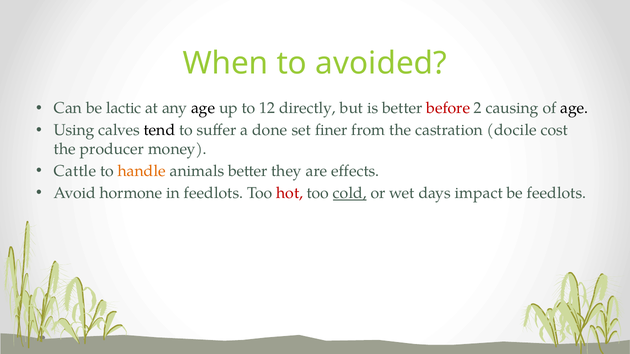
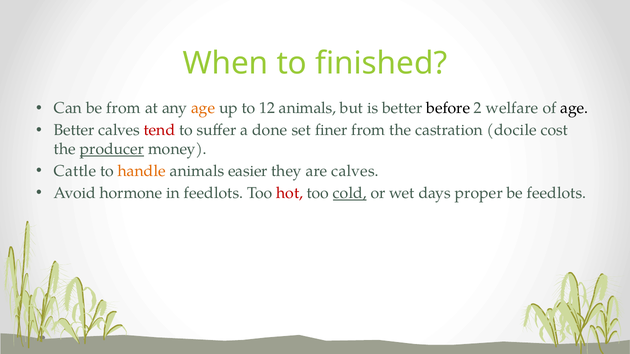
avoided: avoided -> finished (381, 64)
be lactic: lactic -> from (124, 108)
age colour: black -> orange (203, 108)
12 directly: directly -> animals (308, 108)
before colour: red -> black (448, 108)
causing: causing -> welfare (512, 108)
Using: Using -> Better (74, 130)
tend colour: black -> red (159, 130)
producer underline: none -> present (112, 149)
animals better: better -> easier (248, 171)
are effects: effects -> calves (355, 171)
impact: impact -> proper (479, 193)
